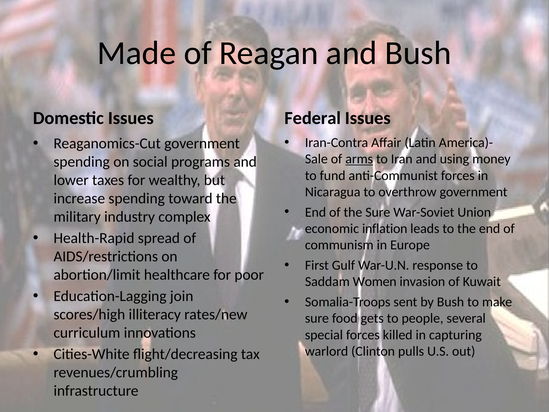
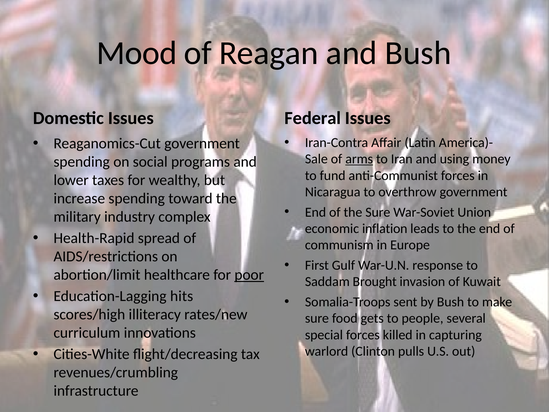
Made: Made -> Mood (137, 53)
poor underline: none -> present (249, 275)
Women: Women -> Brought (375, 282)
join: join -> hits (182, 296)
